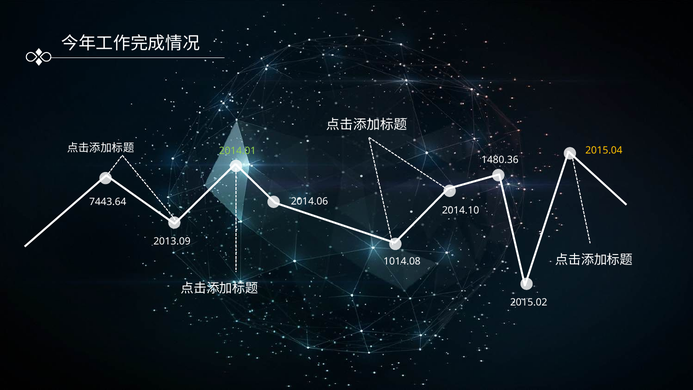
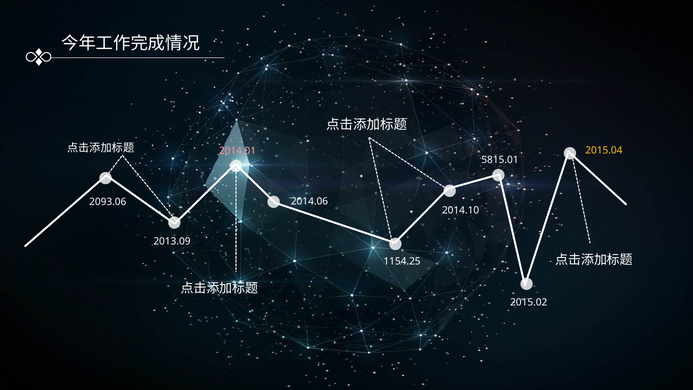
2014.01 colour: light green -> pink (238, 151)
1480.36: 1480.36 -> 5815.01 (500, 160)
7443.64: 7443.64 -> 2093.06 (108, 202)
1014.08: 1014.08 -> 1154.25 (402, 261)
